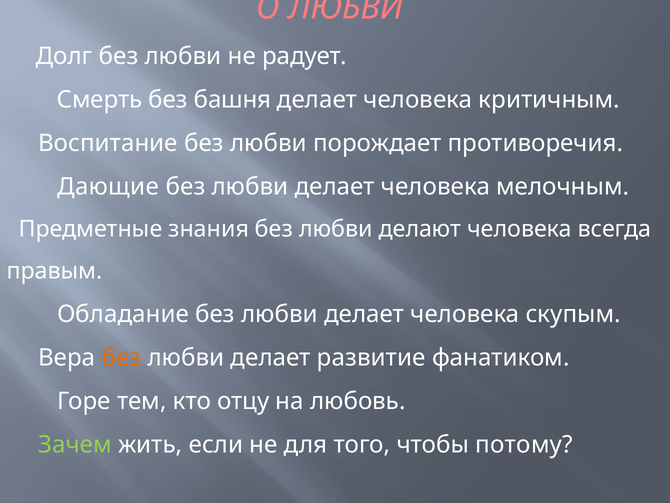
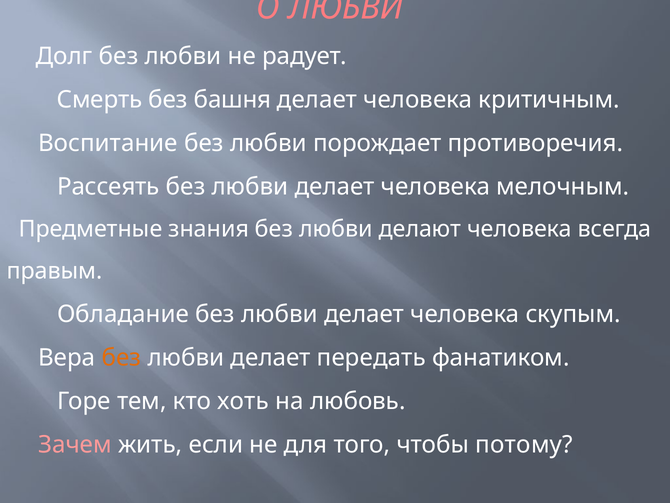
Дающие: Дающие -> Рассеять (108, 187)
развитие: развитие -> передать (371, 357)
отцу: отцу -> хоть (243, 401)
Зачем colour: light green -> pink (75, 444)
